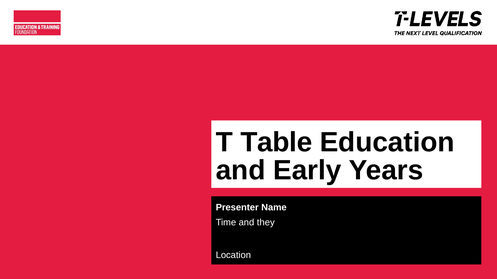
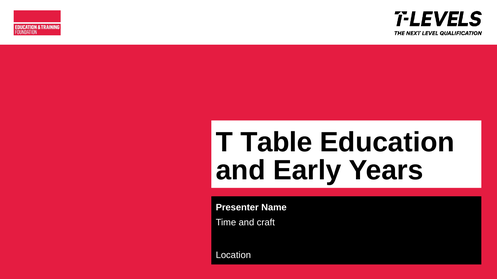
they: they -> craft (266, 223)
